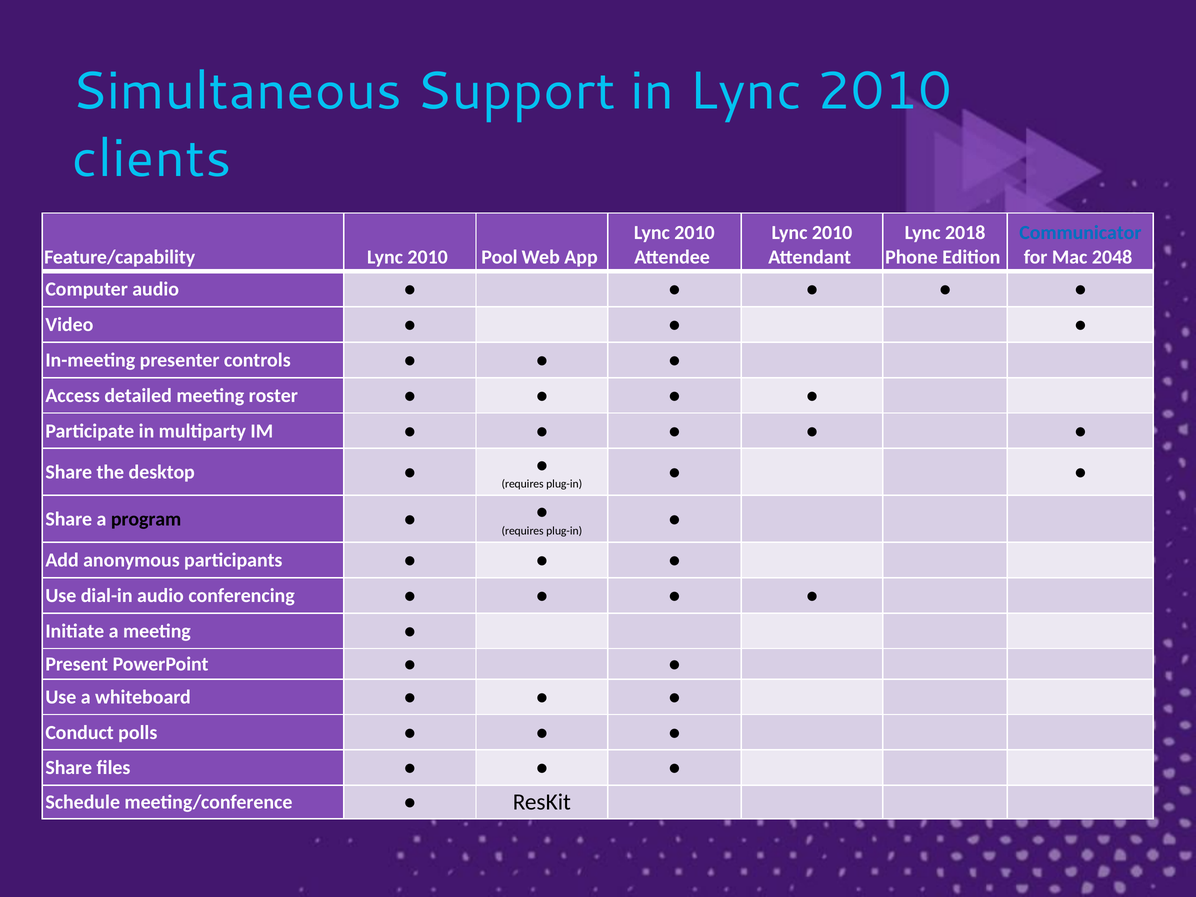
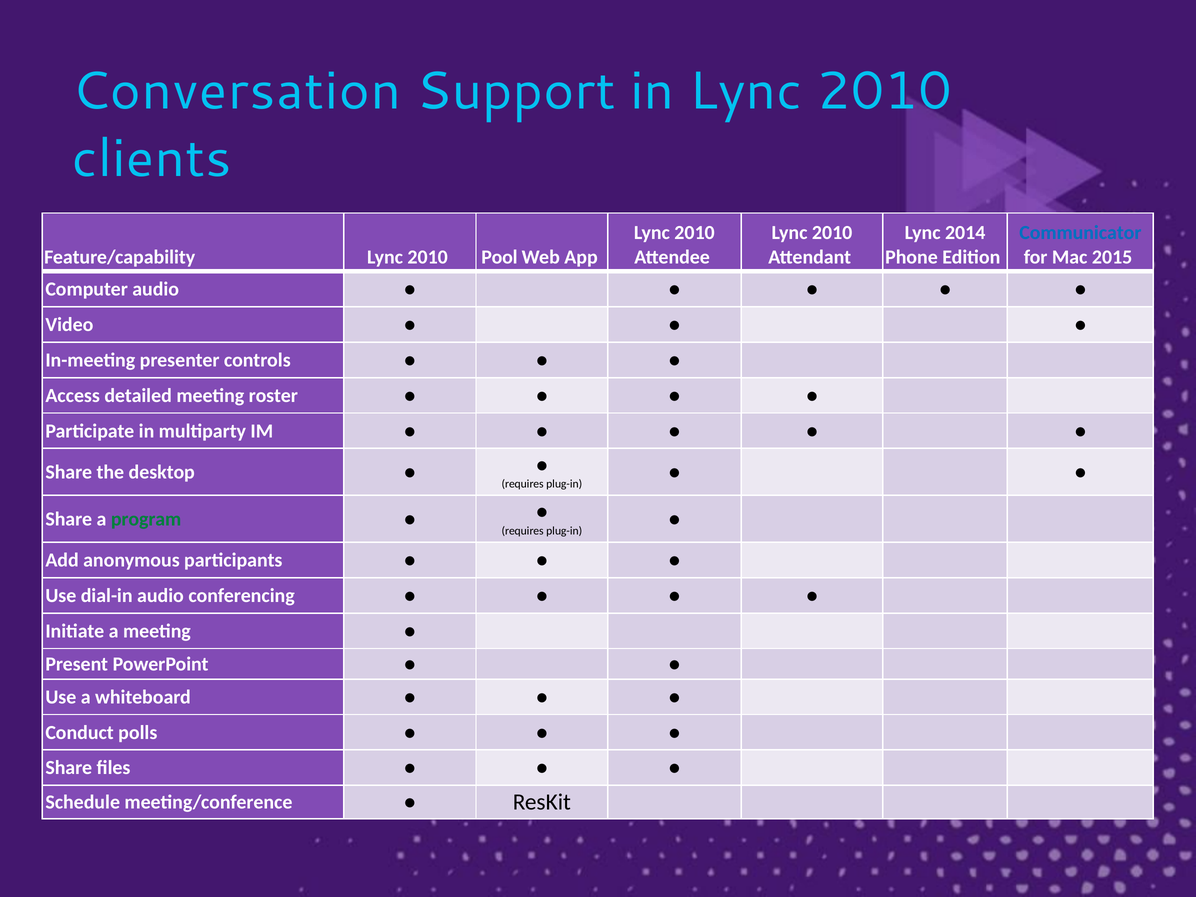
Simultaneous: Simultaneous -> Conversation (237, 91)
2018: 2018 -> 2014 (965, 233)
2048: 2048 -> 2015 (1112, 257)
program colour: black -> green (146, 519)
